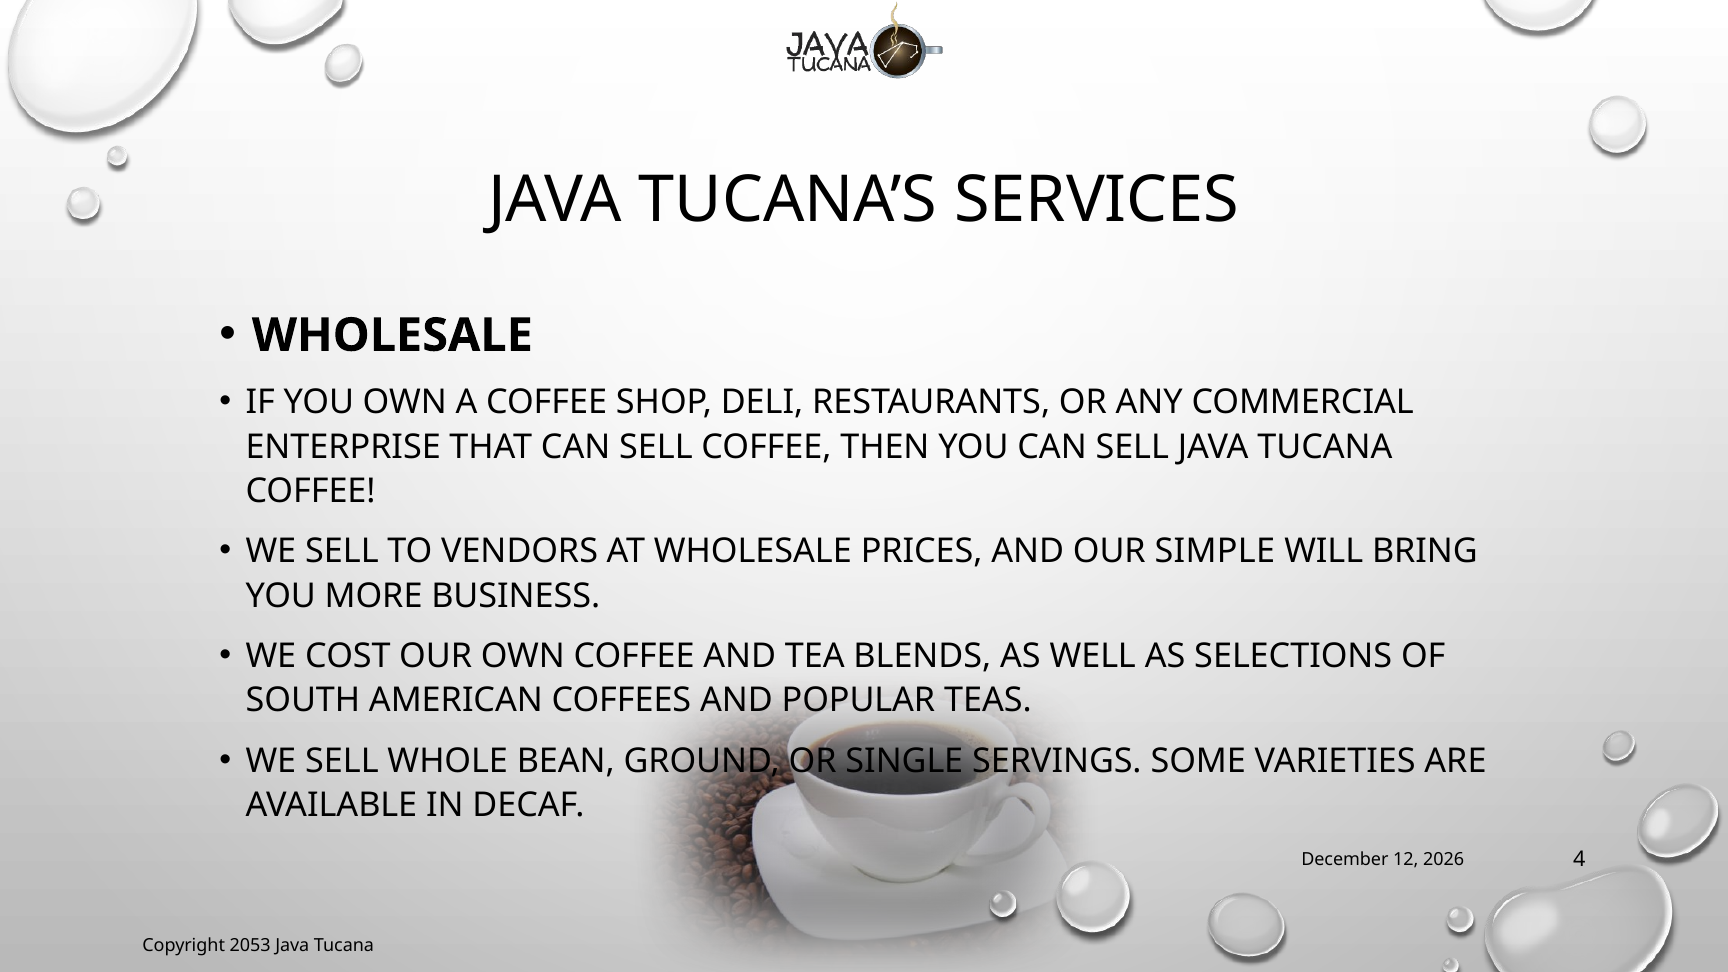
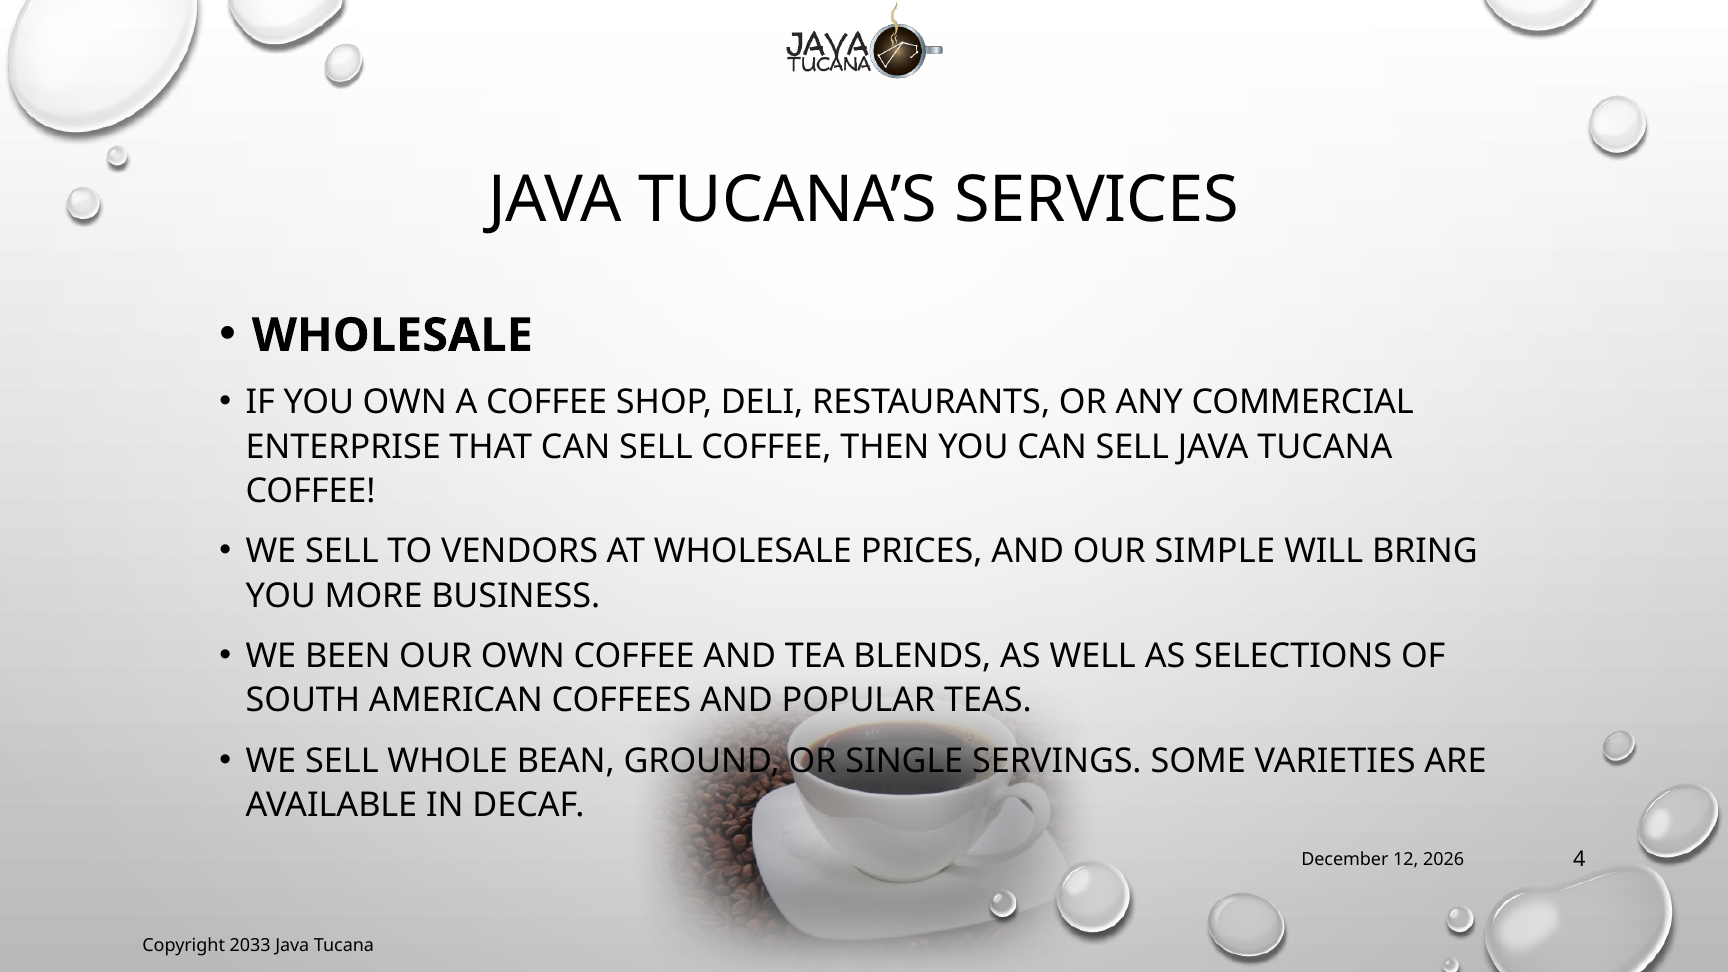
COST: COST -> BEEN (348, 656)
2053: 2053 -> 2033 (250, 946)
